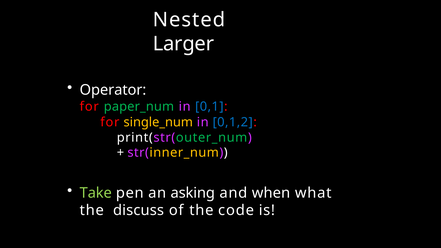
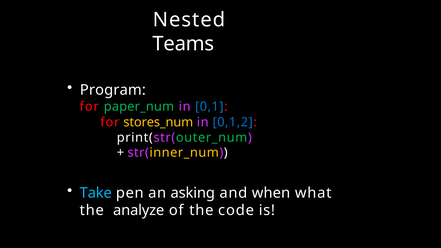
Larger: Larger -> Teams (183, 44)
Operator: Operator -> Program (113, 90)
single_num: single_num -> stores_num (158, 122)
Take colour: light green -> light blue (96, 193)
discuss: discuss -> analyze (139, 210)
